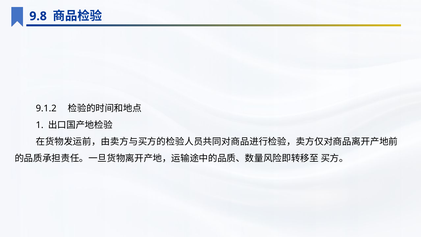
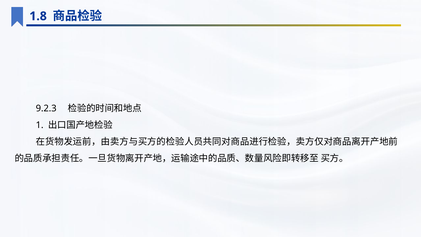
9.8: 9.8 -> 1.8 (38, 16)
9.1.2: 9.1.2 -> 9.2.3 (46, 108)
